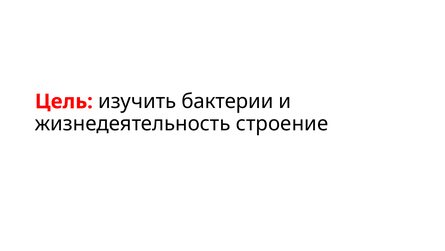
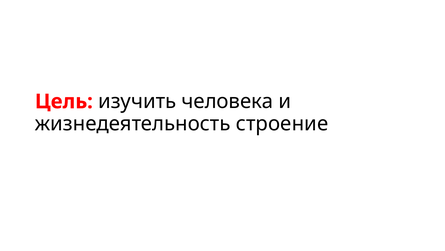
бактерии: бактерии -> человека (227, 101)
